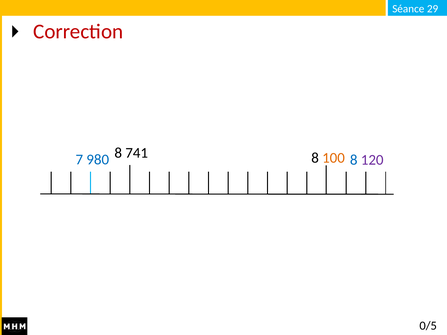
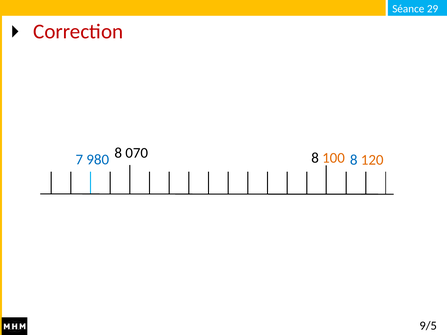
741: 741 -> 070 (137, 153)
120 colour: purple -> orange (372, 160)
0/5: 0/5 -> 9/5 (428, 326)
